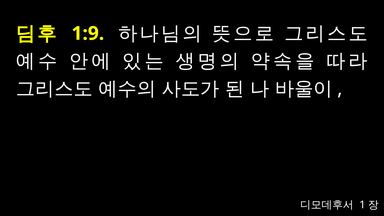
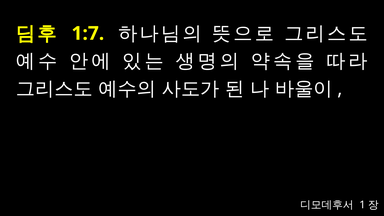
1:9: 1:9 -> 1:7 (88, 33)
